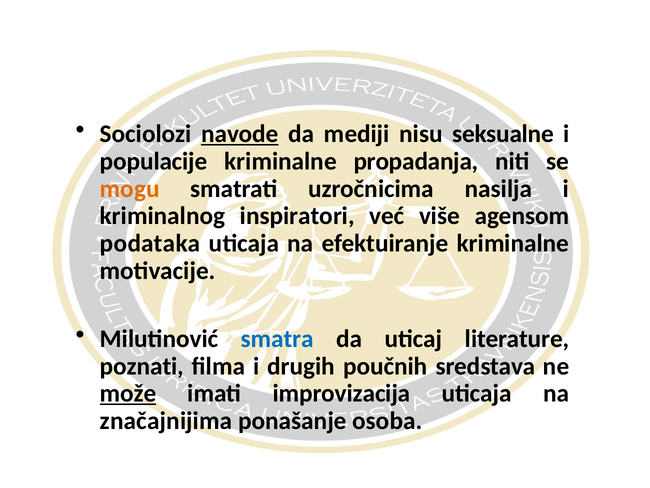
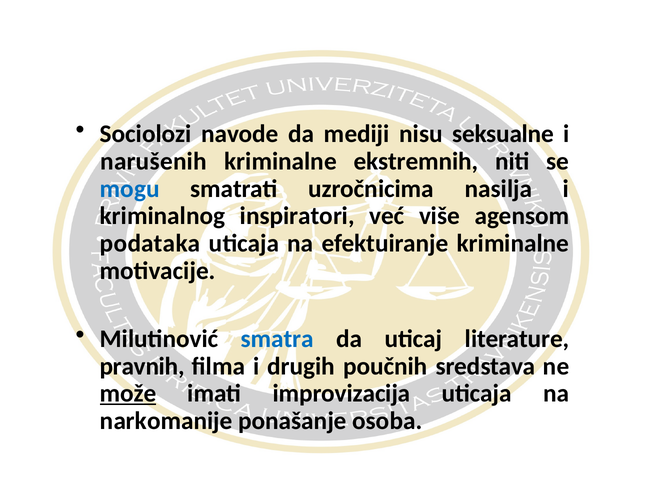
navode underline: present -> none (240, 134)
populacije: populacije -> narušenih (154, 161)
propadanja: propadanja -> ekstremnih (416, 161)
mogu colour: orange -> blue (130, 189)
poznati: poznati -> pravnih (142, 366)
značajnijima: značajnijima -> narkomanije (166, 420)
